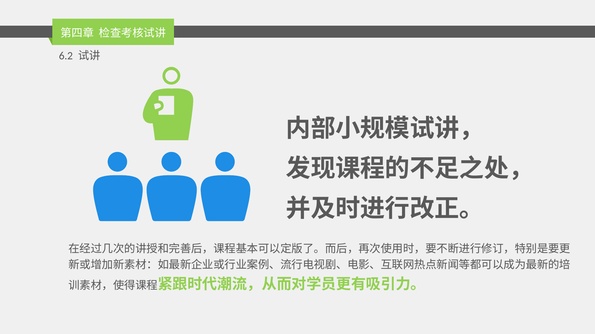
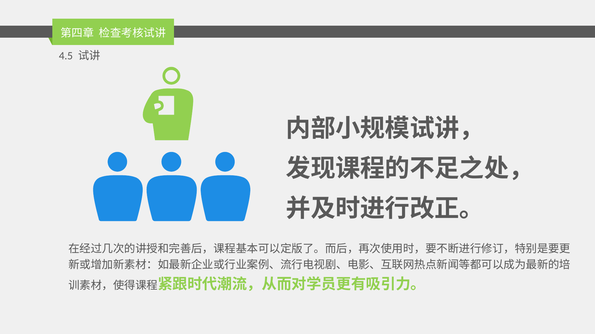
6.2: 6.2 -> 4.5 (66, 56)
